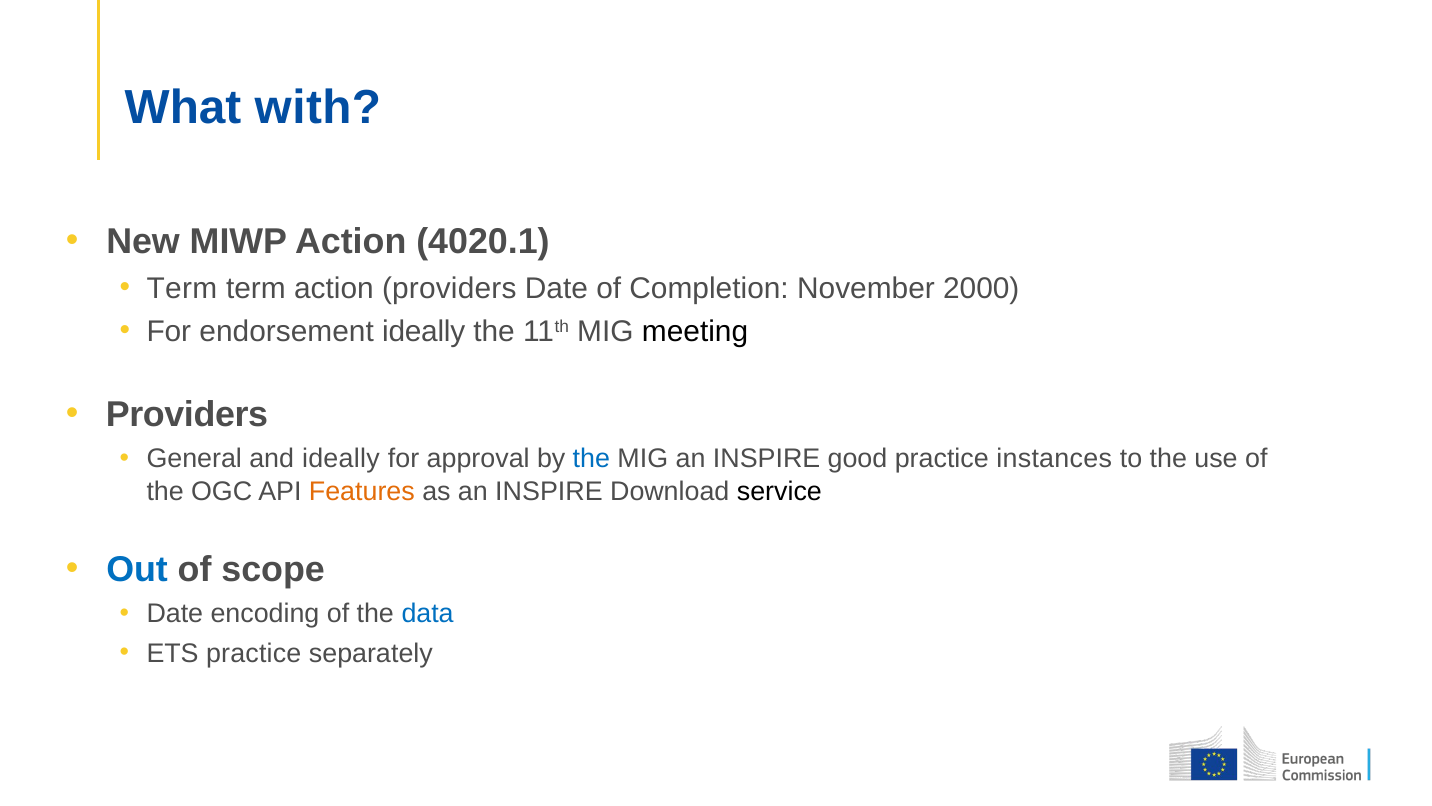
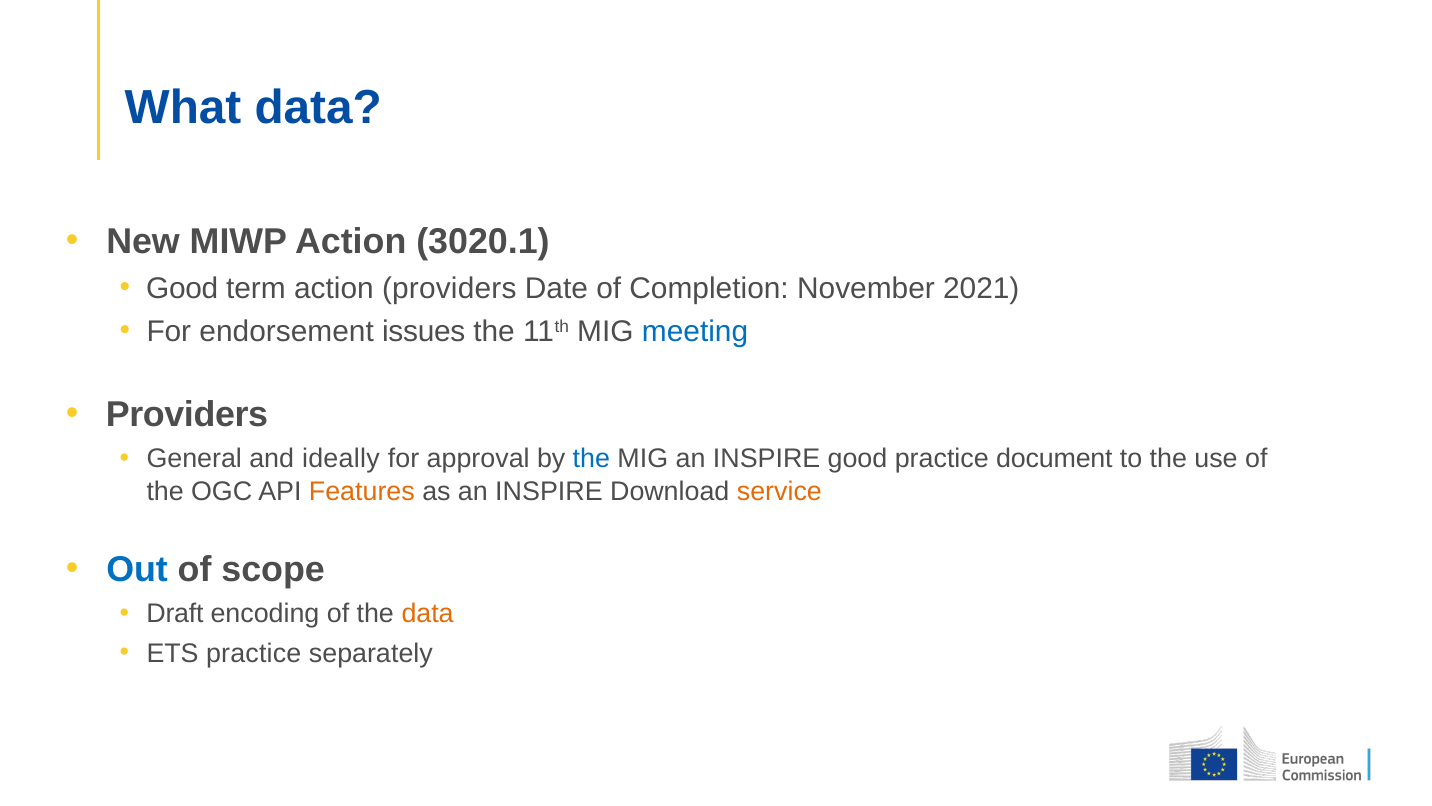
What with: with -> data (318, 108)
4020.1: 4020.1 -> 3020.1 (483, 242)
Term: Term -> Good (182, 288)
2000: 2000 -> 2021 (981, 288)
endorsement ideally: ideally -> issues (424, 331)
meeting colour: black -> blue (695, 331)
instances: instances -> document (1054, 459)
service colour: black -> orange (779, 491)
Date: Date -> Draft (175, 613)
data colour: blue -> orange (428, 613)
